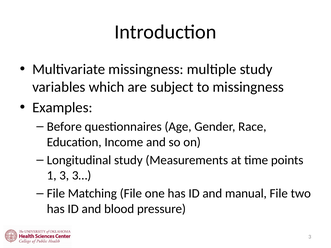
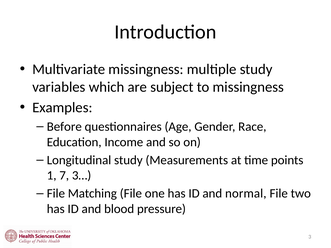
1 3: 3 -> 7 (64, 176)
manual: manual -> normal (246, 194)
